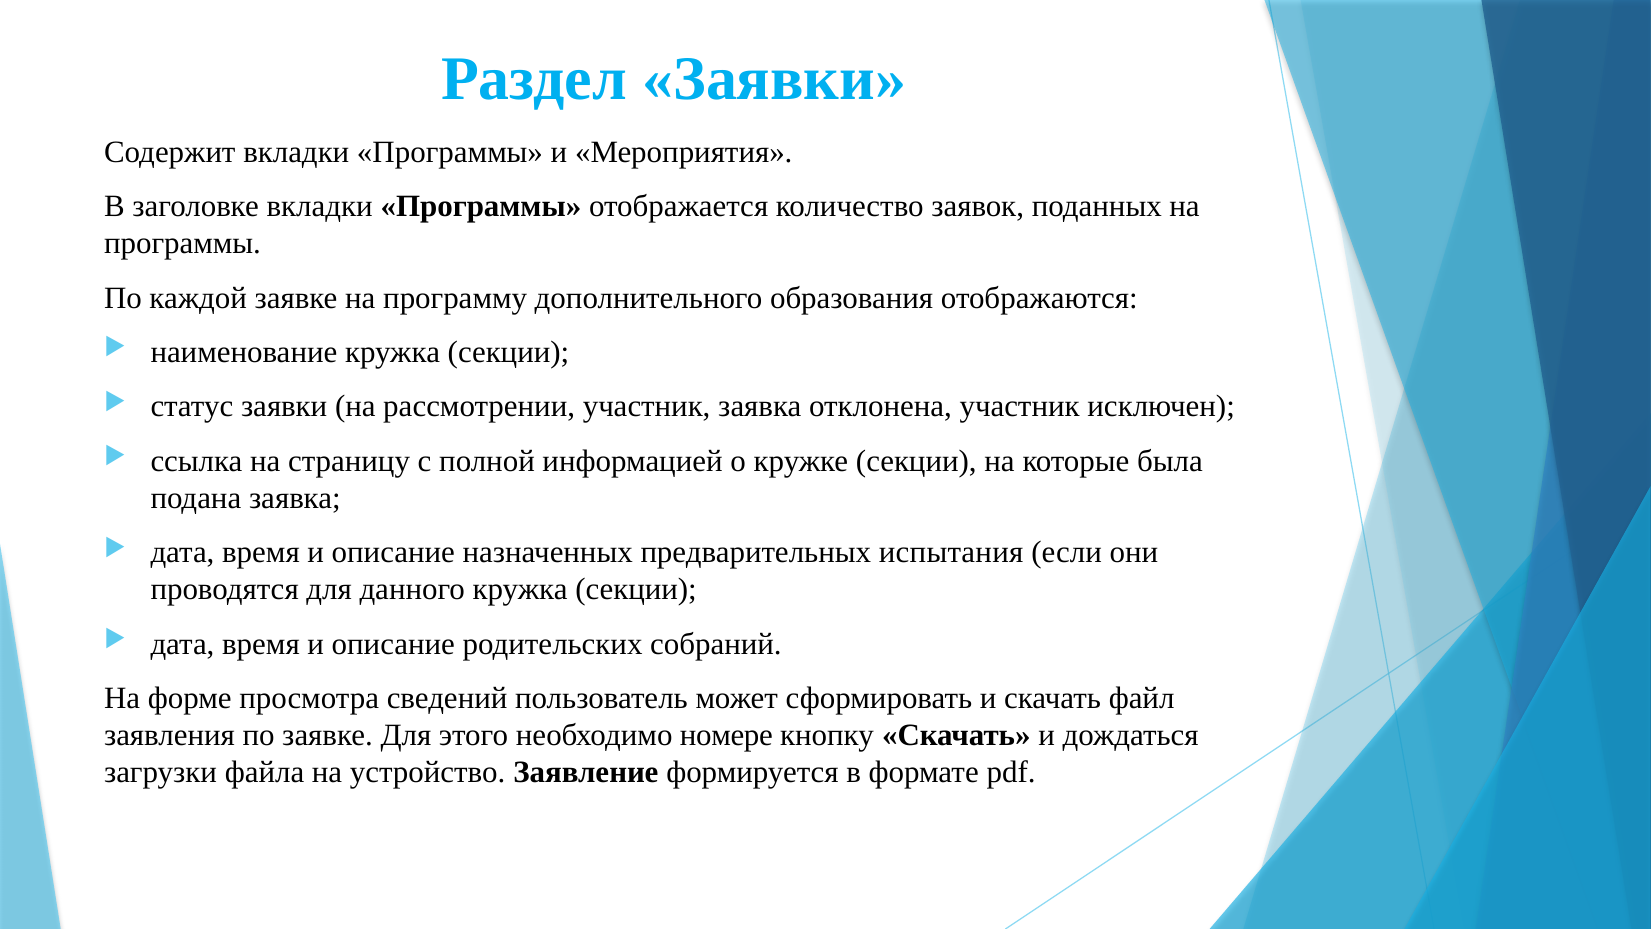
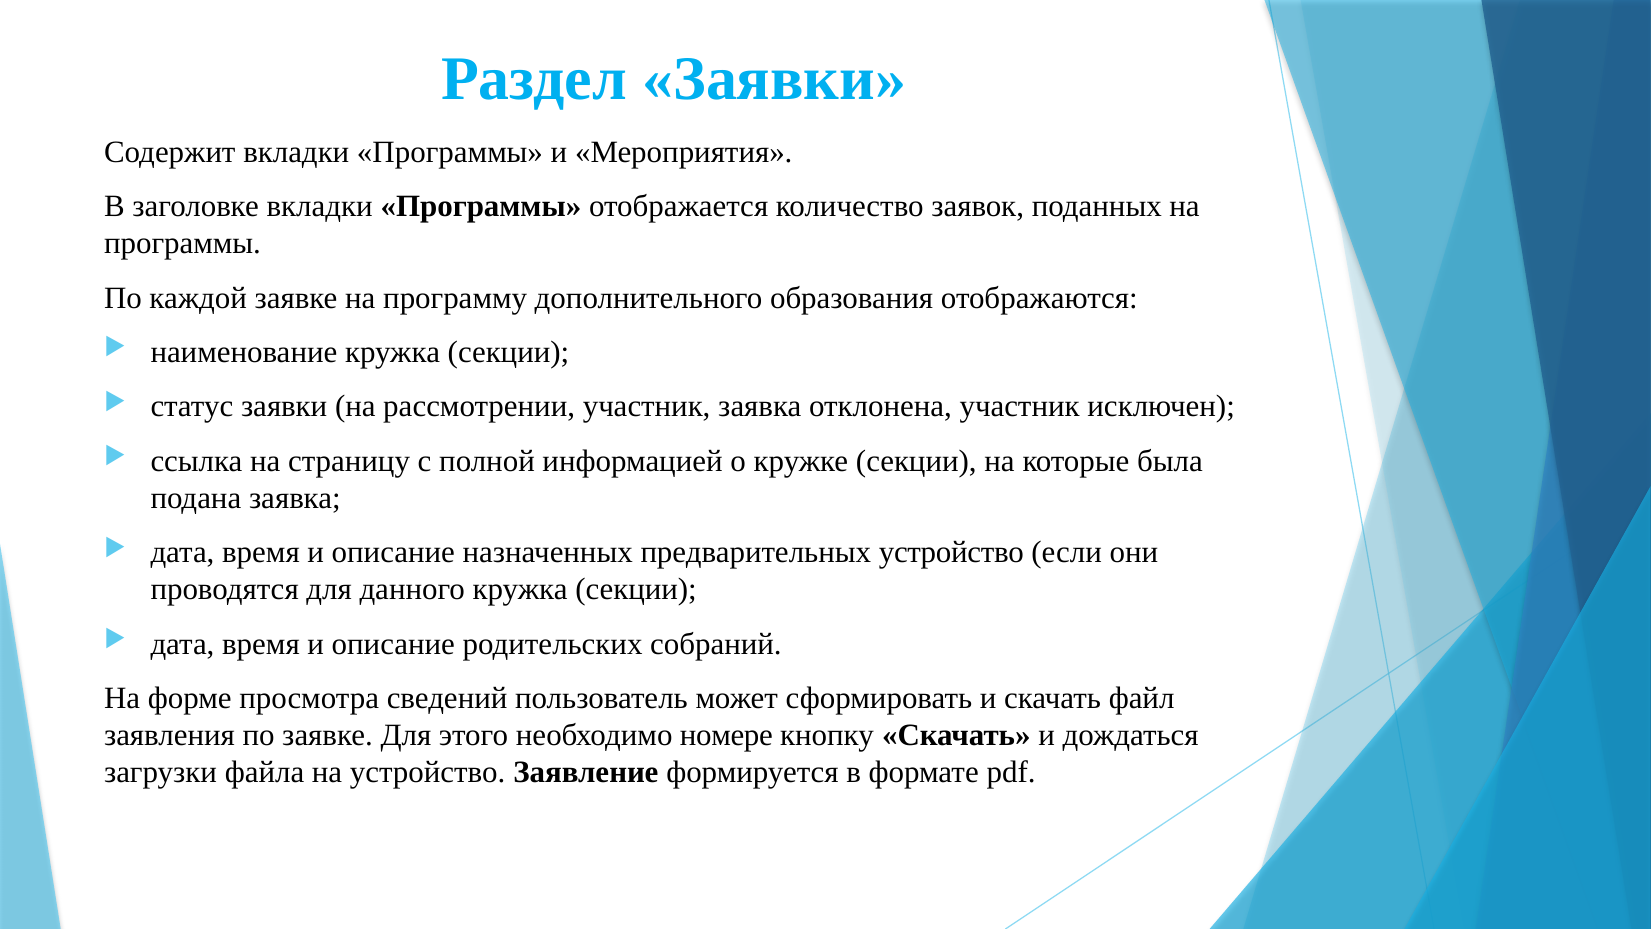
предварительных испытания: испытания -> устройство (951, 552)
